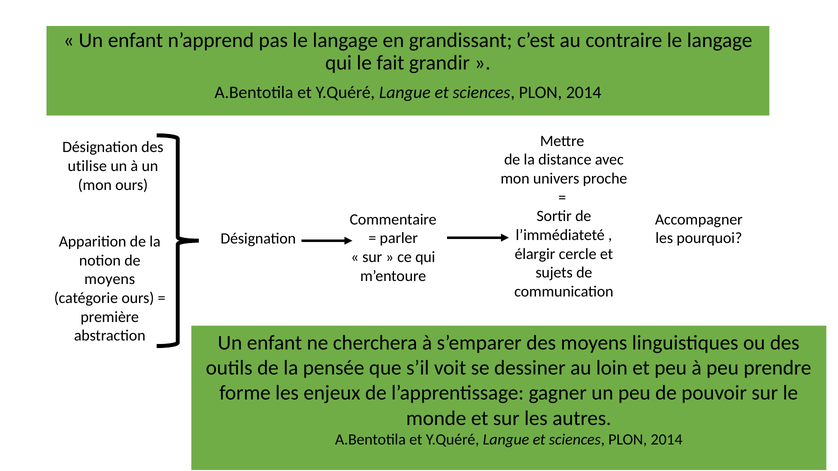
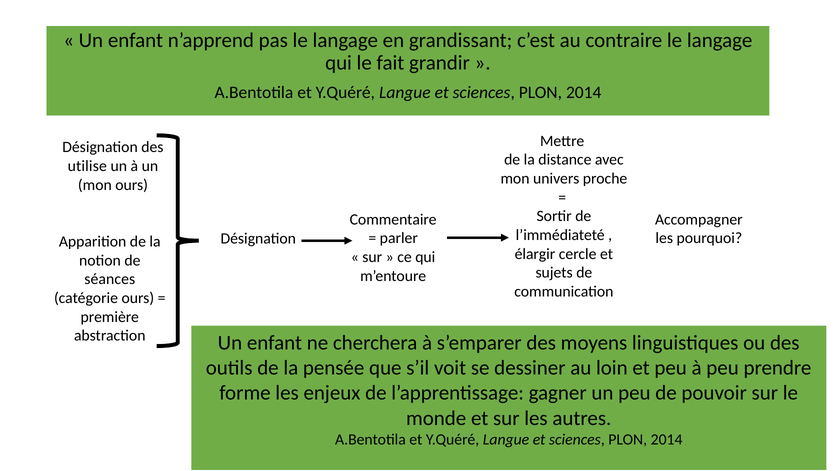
moyens: moyens -> séances (110, 279)
